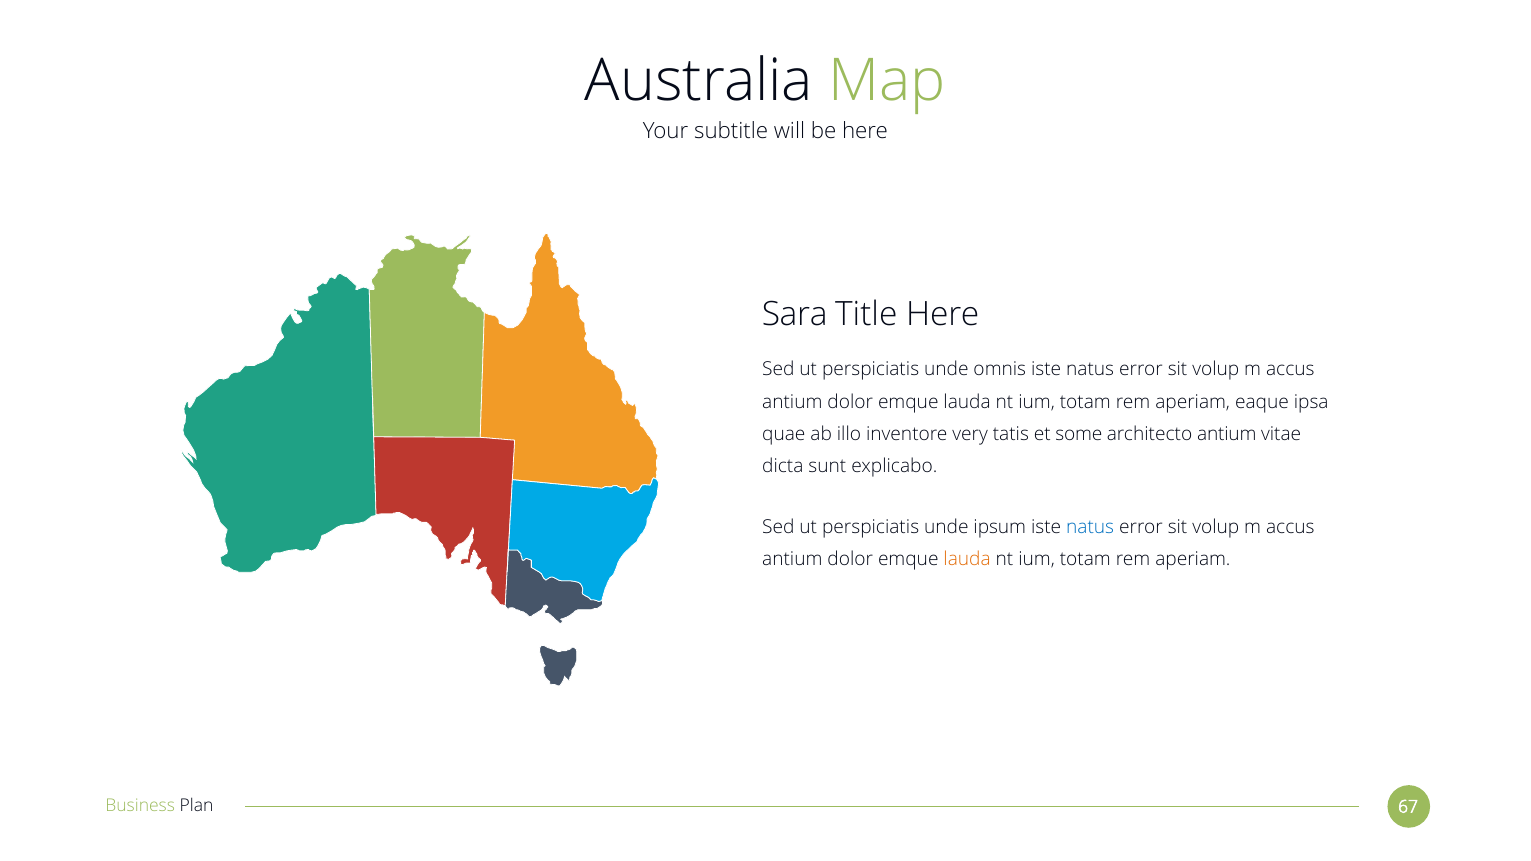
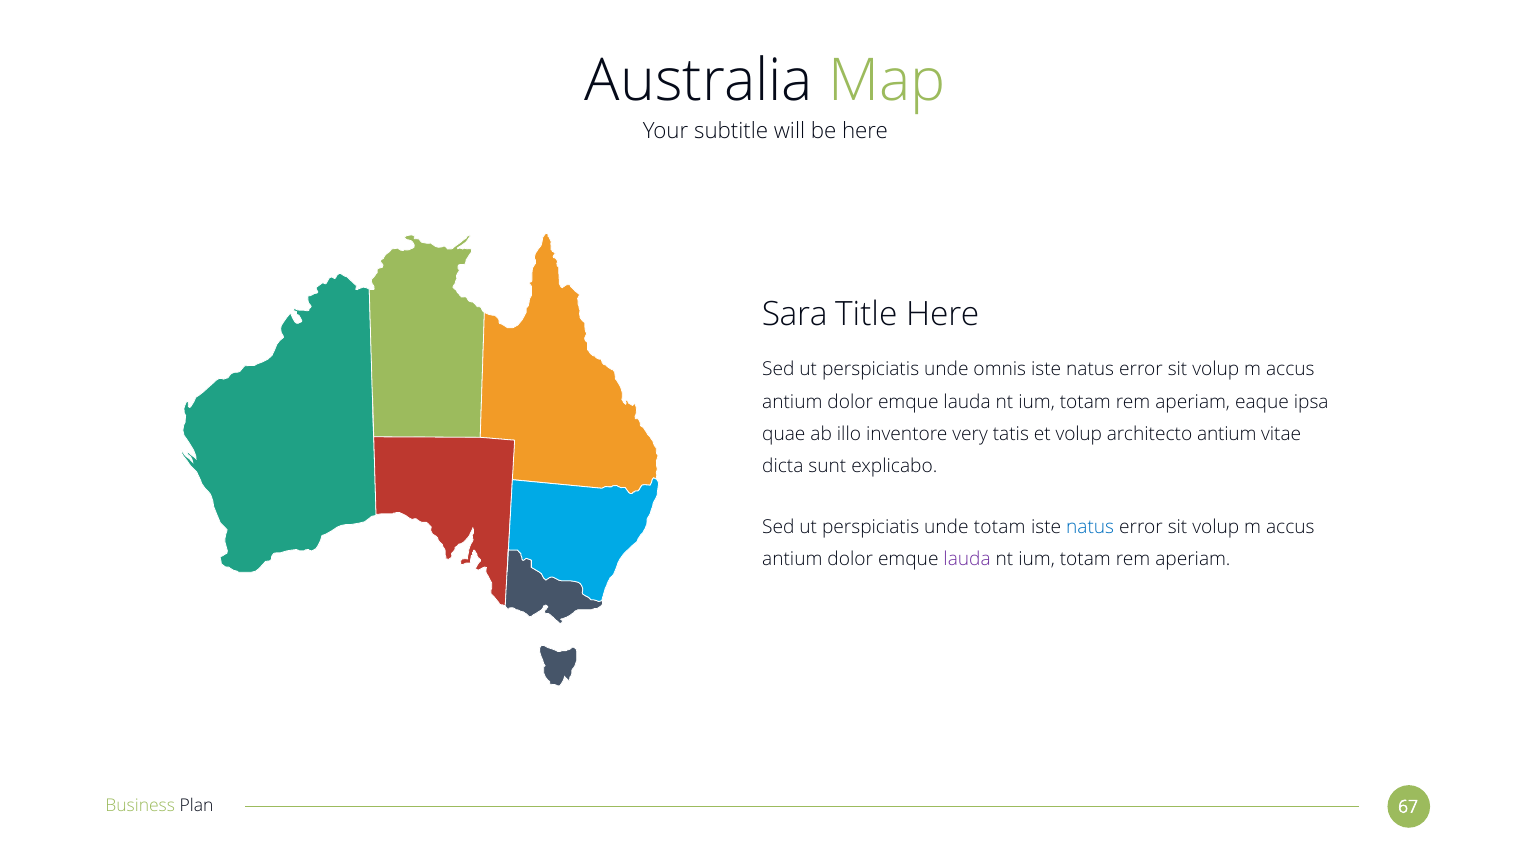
et some: some -> volup (1079, 434)
unde ipsum: ipsum -> totam (1000, 527)
lauda colour: orange -> purple (967, 559)
